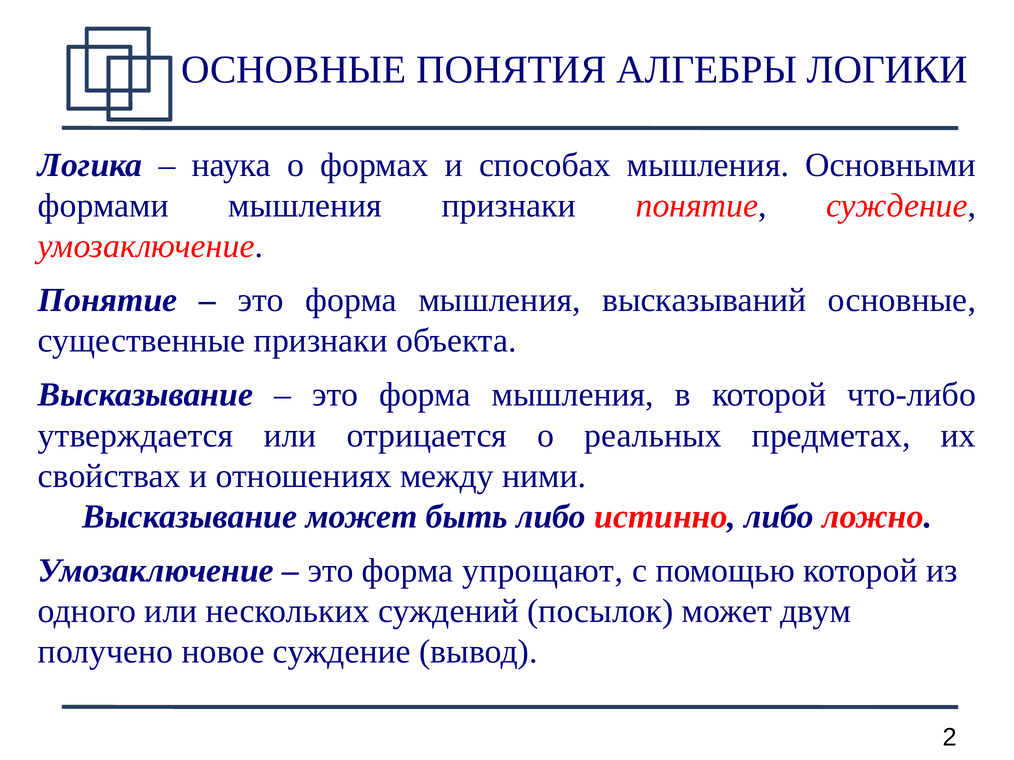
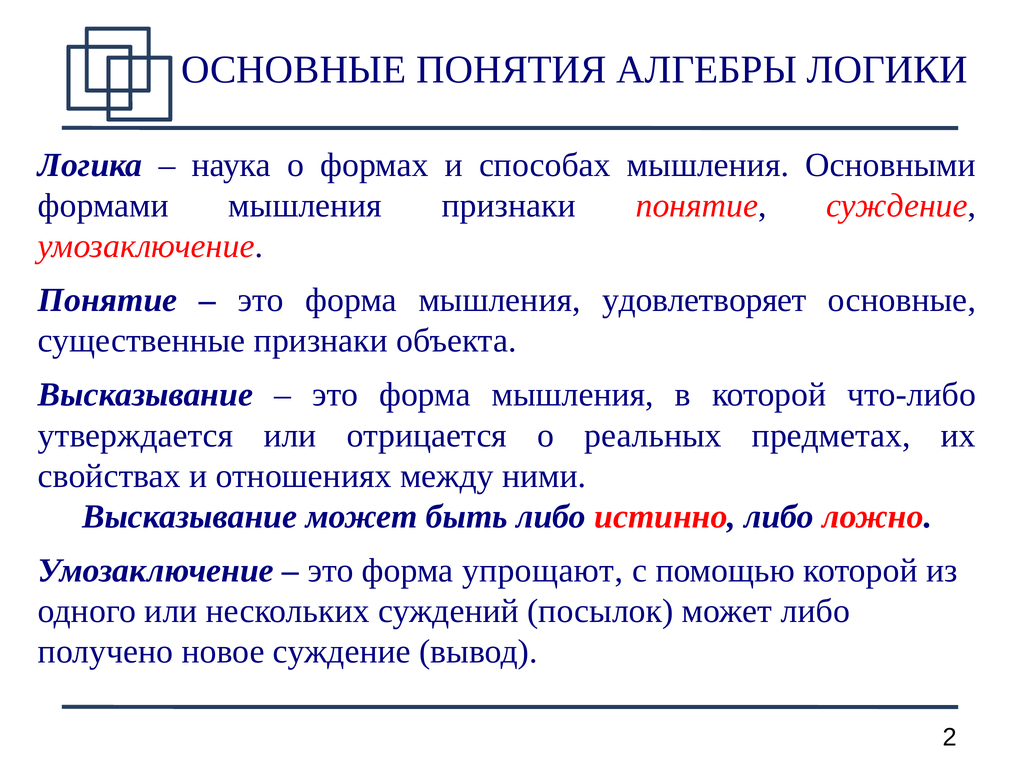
высказываний: высказываний -> удовлетворяет (704, 300)
может двум: двум -> либо (815, 611)
